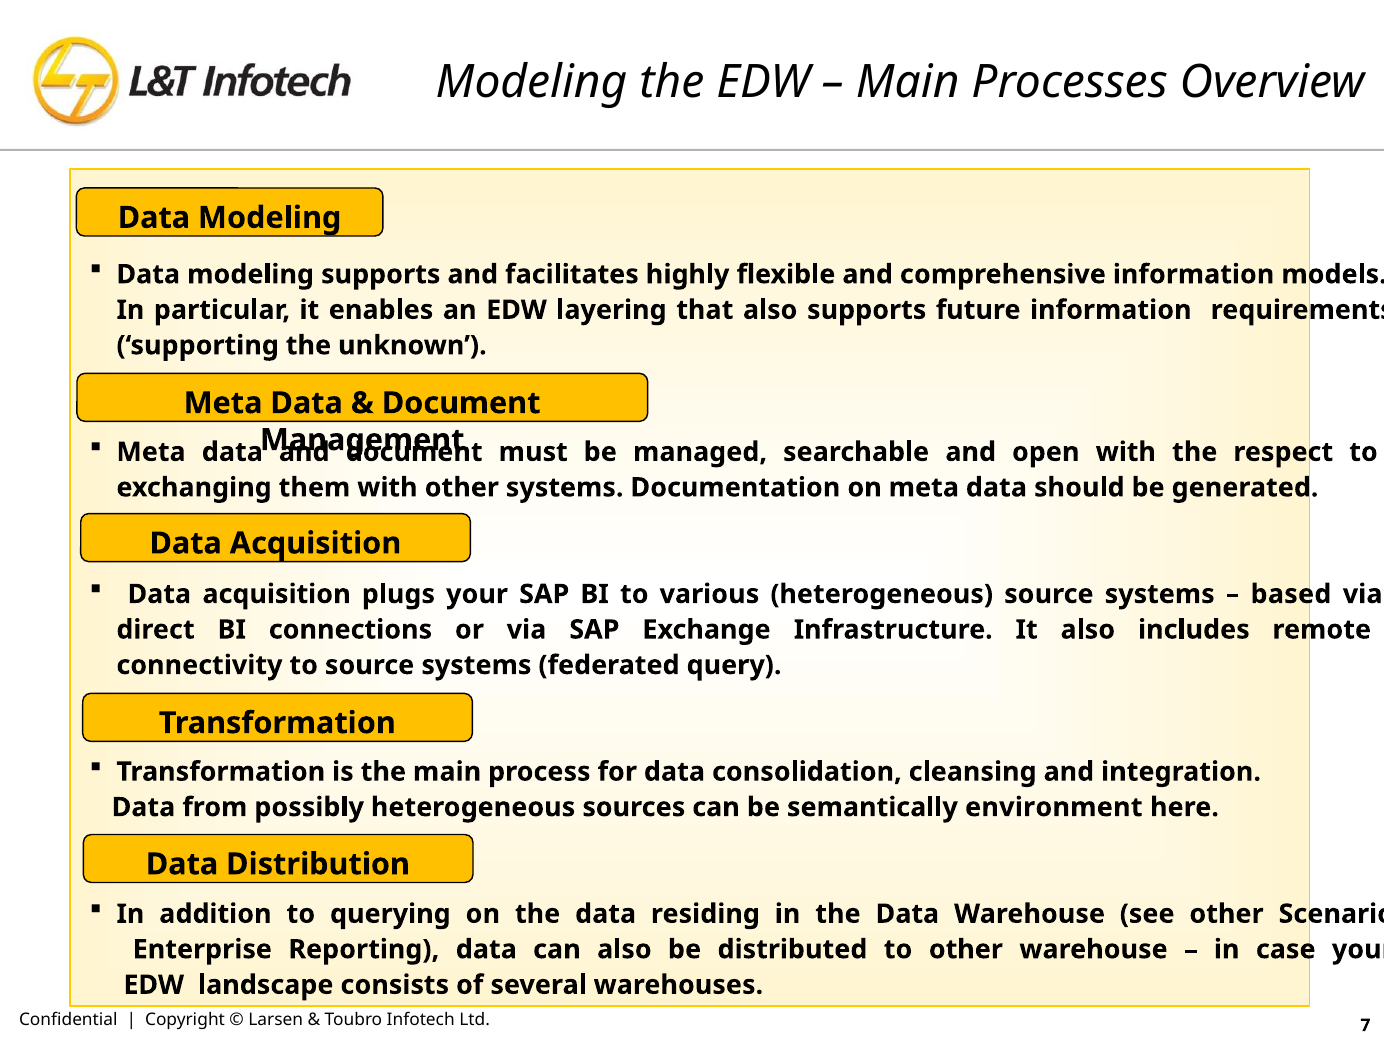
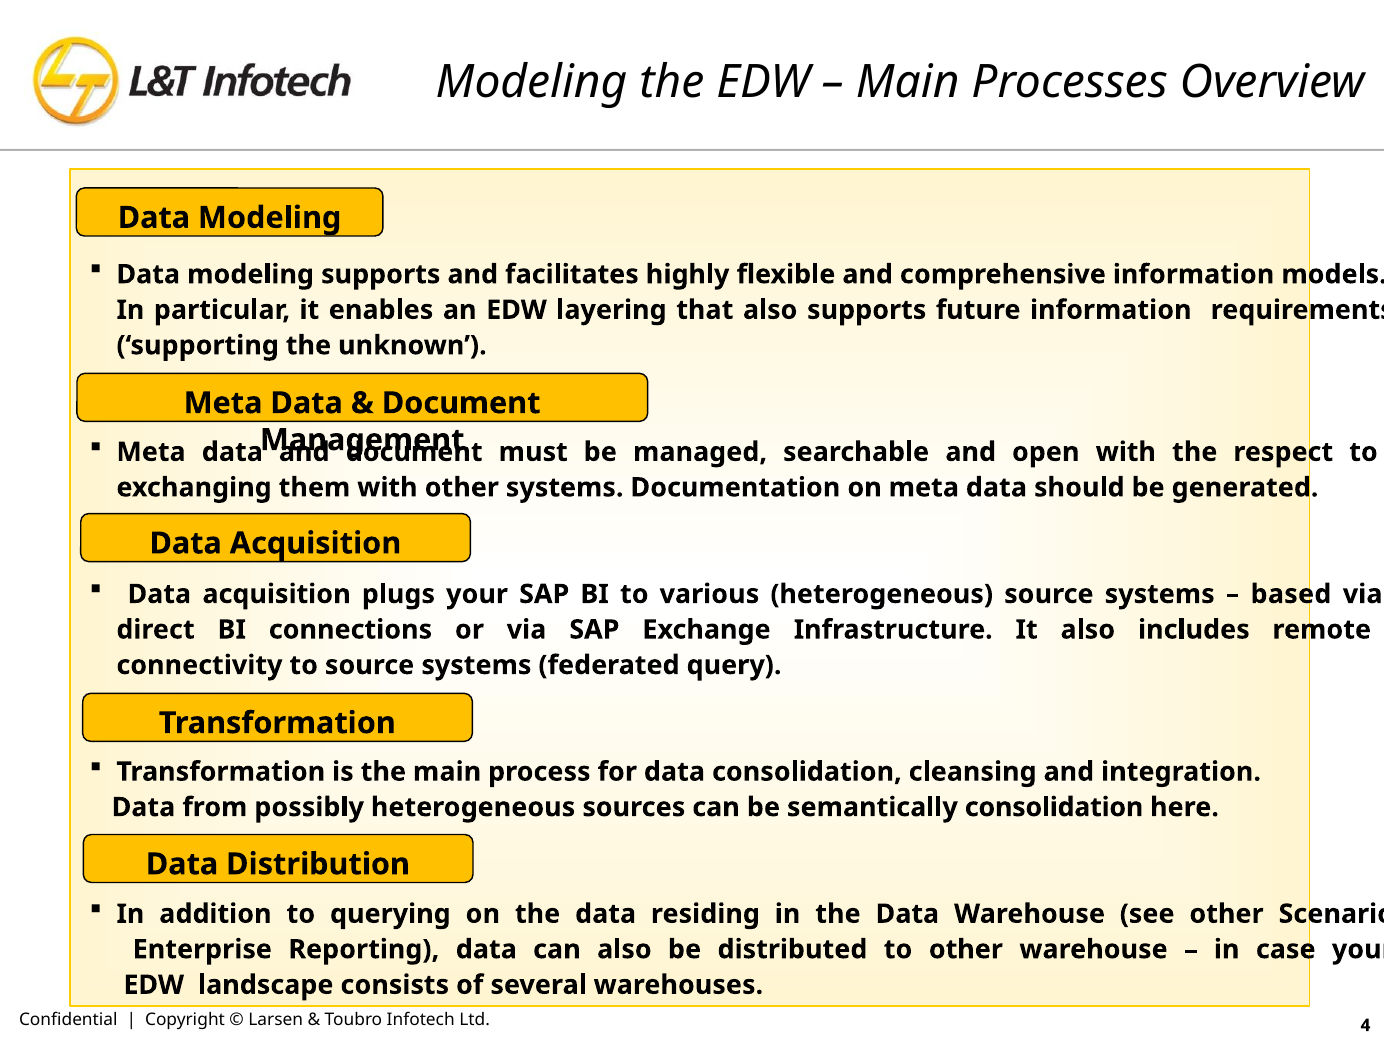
semantically environment: environment -> consolidation (1054, 807)
7: 7 -> 4 (1365, 1025)
